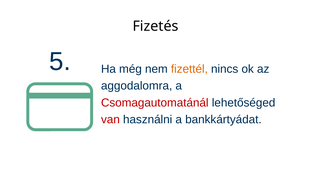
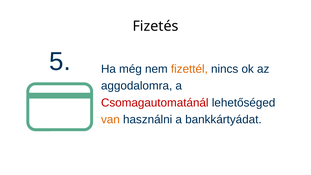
van colour: red -> orange (110, 119)
